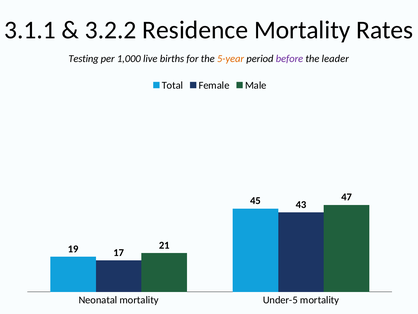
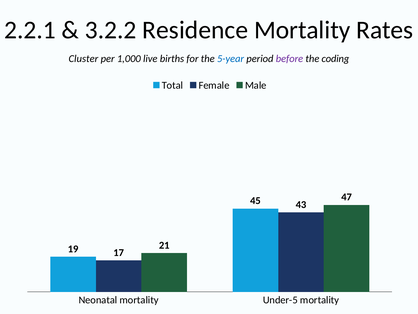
3.1.1: 3.1.1 -> 2.2.1 (30, 30)
Testing: Testing -> Cluster (83, 58)
5-year colour: orange -> blue (231, 58)
leader: leader -> coding (335, 58)
